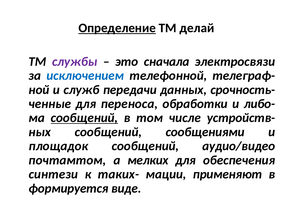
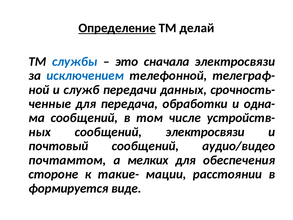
службы colour: purple -> blue (75, 61)
переноса: переноса -> передача (129, 104)
либо-: либо- -> одна- (260, 104)
сообщений underline: present -> none (84, 118)
сообщений сообщениями: сообщениями -> электросвязи (205, 132)
площадок: площадок -> почтовый (59, 146)
синтези: синтези -> стороне (53, 174)
таких-: таких- -> такие- (119, 174)
применяют: применяют -> расстоянии (228, 174)
